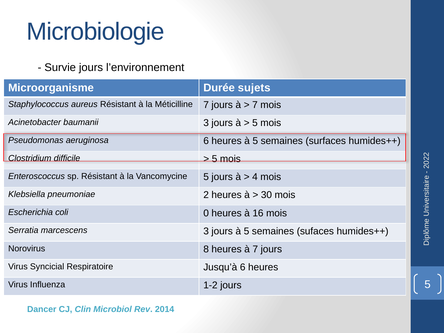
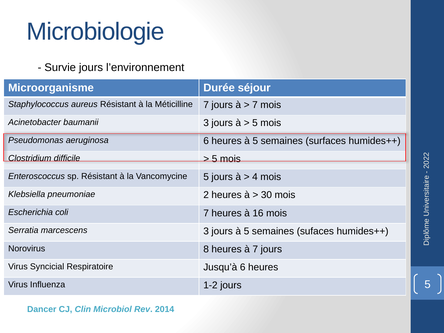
sujets: sujets -> séjour (254, 88)
coli 0: 0 -> 7 (206, 213)
